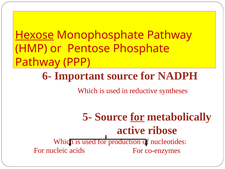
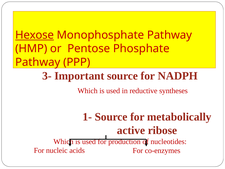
6-: 6- -> 3- (47, 76)
5-: 5- -> 1- (87, 117)
for underline: present -> none (137, 117)
